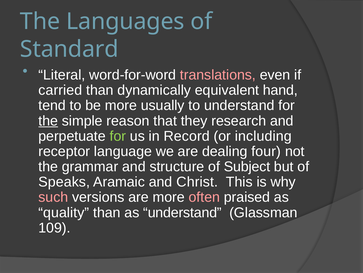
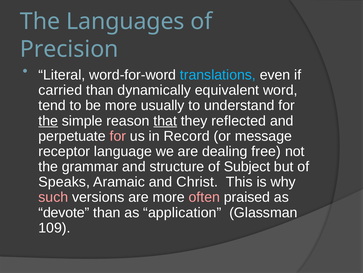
Standard: Standard -> Precision (69, 49)
translations colour: pink -> light blue (218, 75)
hand: hand -> word (280, 90)
that underline: none -> present (165, 121)
research: research -> reflected (239, 121)
for colour: light green -> pink (118, 136)
including: including -> message (263, 136)
four: four -> free (266, 151)
quality: quality -> devote (64, 212)
as understand: understand -> application (182, 212)
